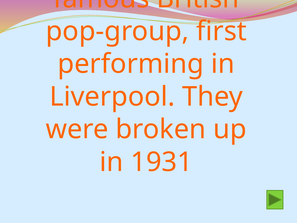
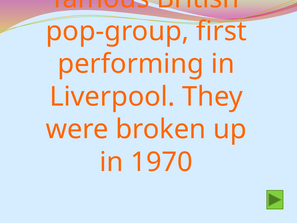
1931: 1931 -> 1970 (162, 162)
